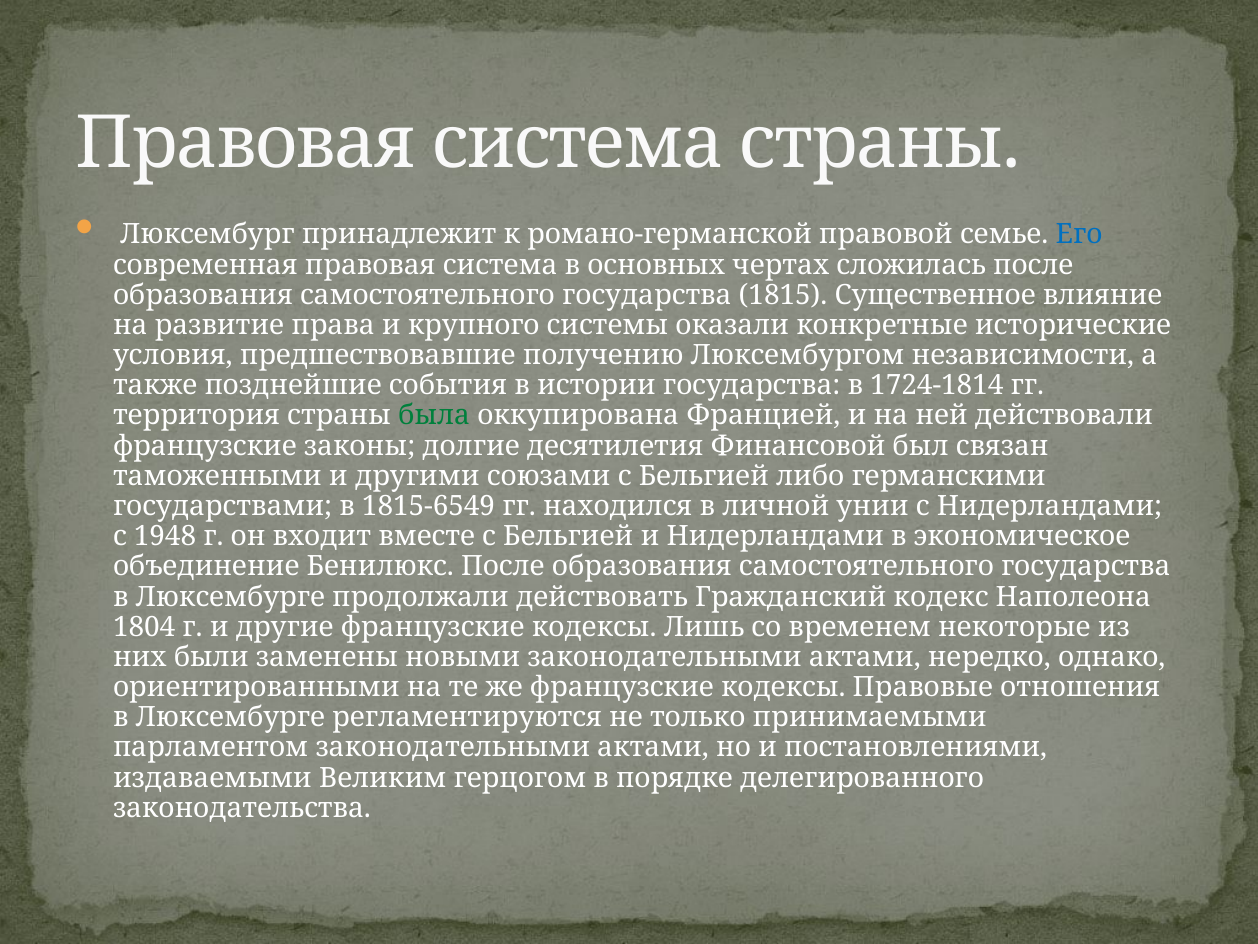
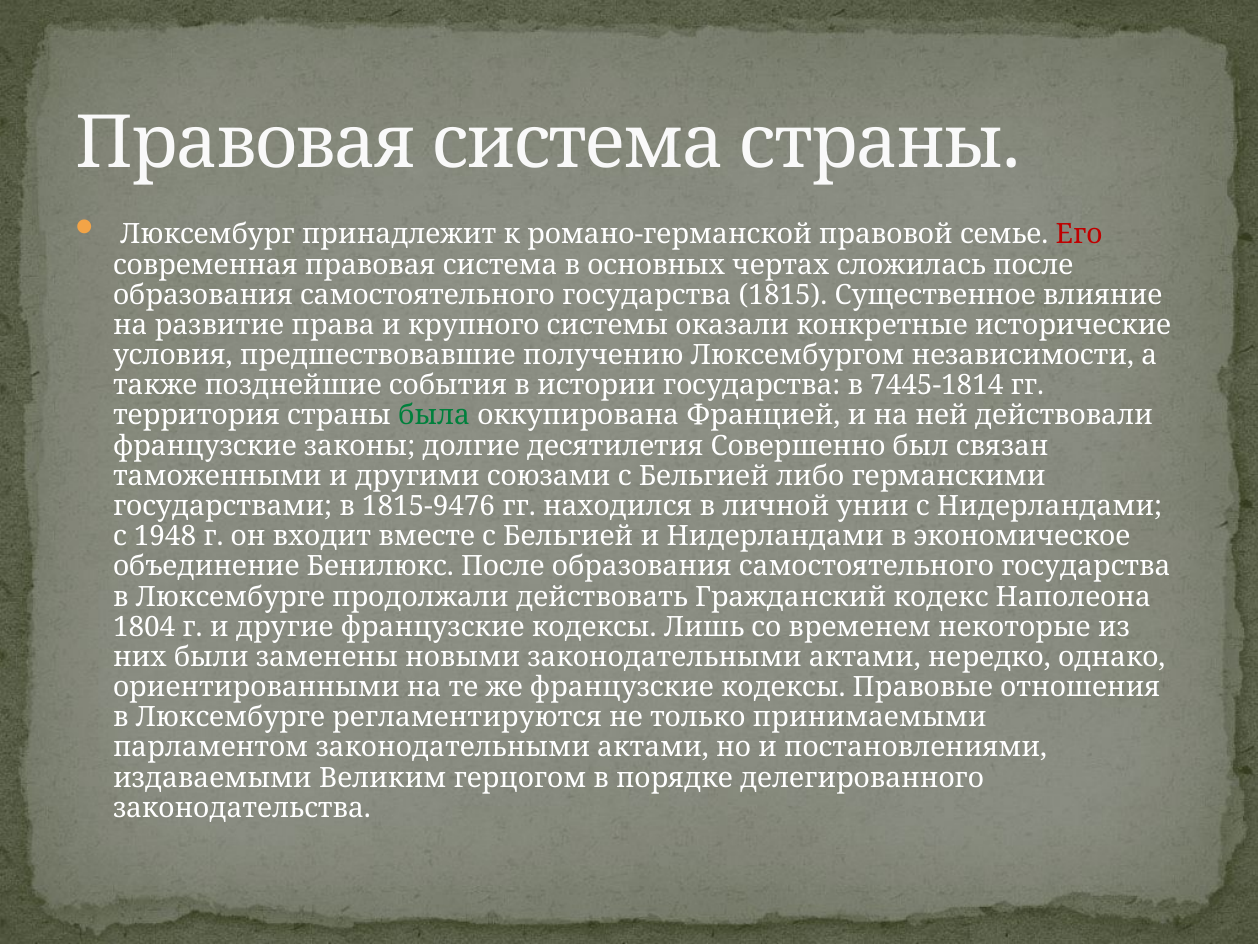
Его colour: blue -> red (1079, 235)
1724-1814: 1724-1814 -> 7445-1814 (937, 385)
Финансовой: Финансовой -> Совершенно (798, 446)
1815-6549: 1815-6549 -> 1815-9476 (429, 506)
